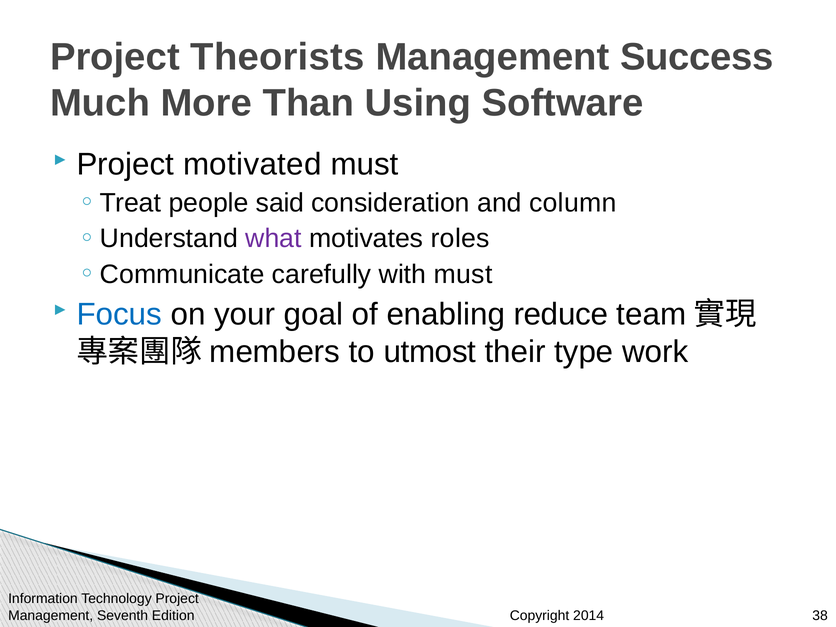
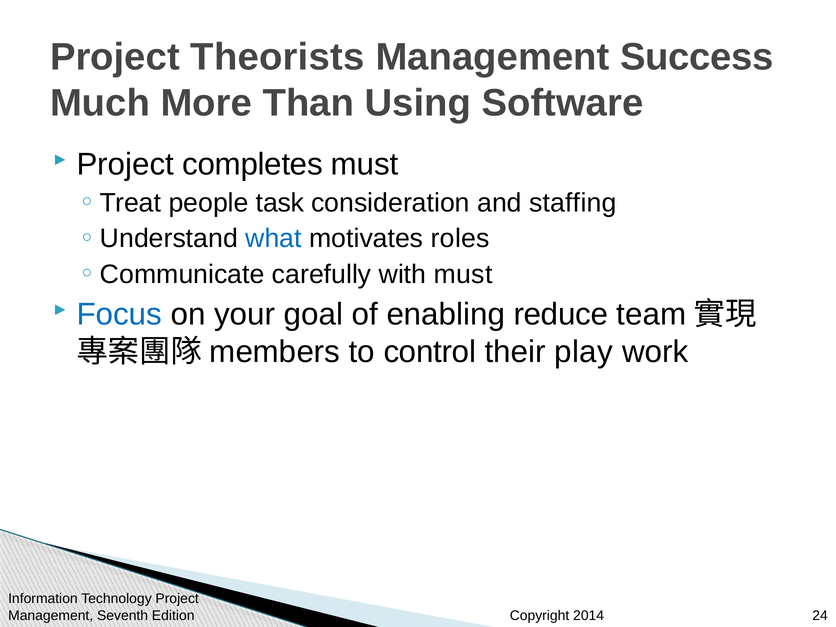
motivated: motivated -> completes (253, 165)
said: said -> task (280, 203)
column: column -> staffing (573, 203)
what colour: purple -> blue (273, 239)
utmost: utmost -> control (430, 352)
type: type -> play (584, 352)
38: 38 -> 24 (820, 615)
